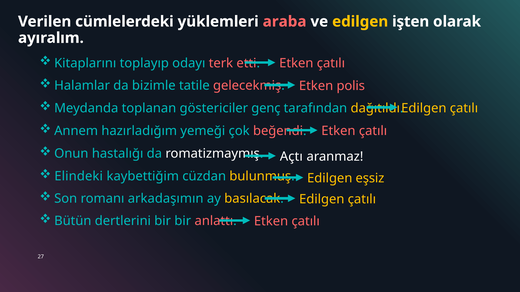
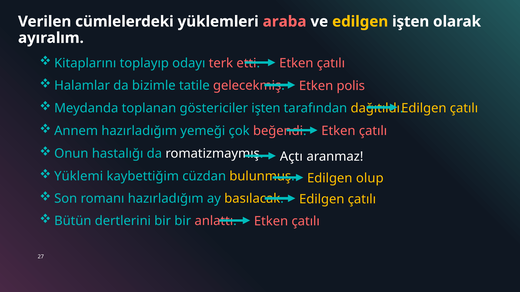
göstericiler genç: genç -> işten (266, 109)
Elindeki: Elindeki -> Yüklemi (79, 177)
eşsiz: eşsiz -> olup (370, 179)
romanı arkadaşımın: arkadaşımın -> hazırladığım (166, 199)
